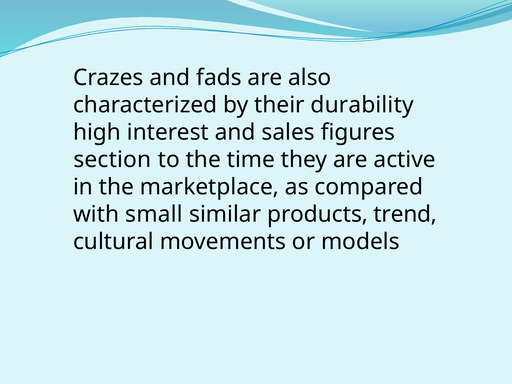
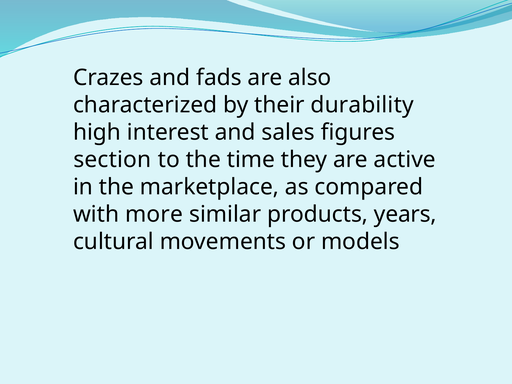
small: small -> more (154, 214)
trend: trend -> years (405, 214)
